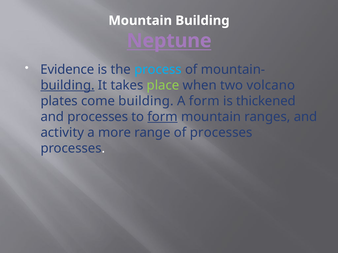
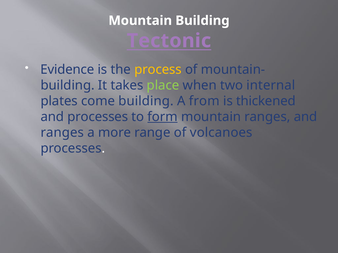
Neptune: Neptune -> Tectonic (169, 41)
process colour: light blue -> yellow (158, 70)
building underline: present -> none (68, 85)
volcano: volcano -> internal (271, 85)
A form: form -> from (204, 101)
activity: activity -> ranges (62, 133)
of processes: processes -> volcanoes (221, 133)
